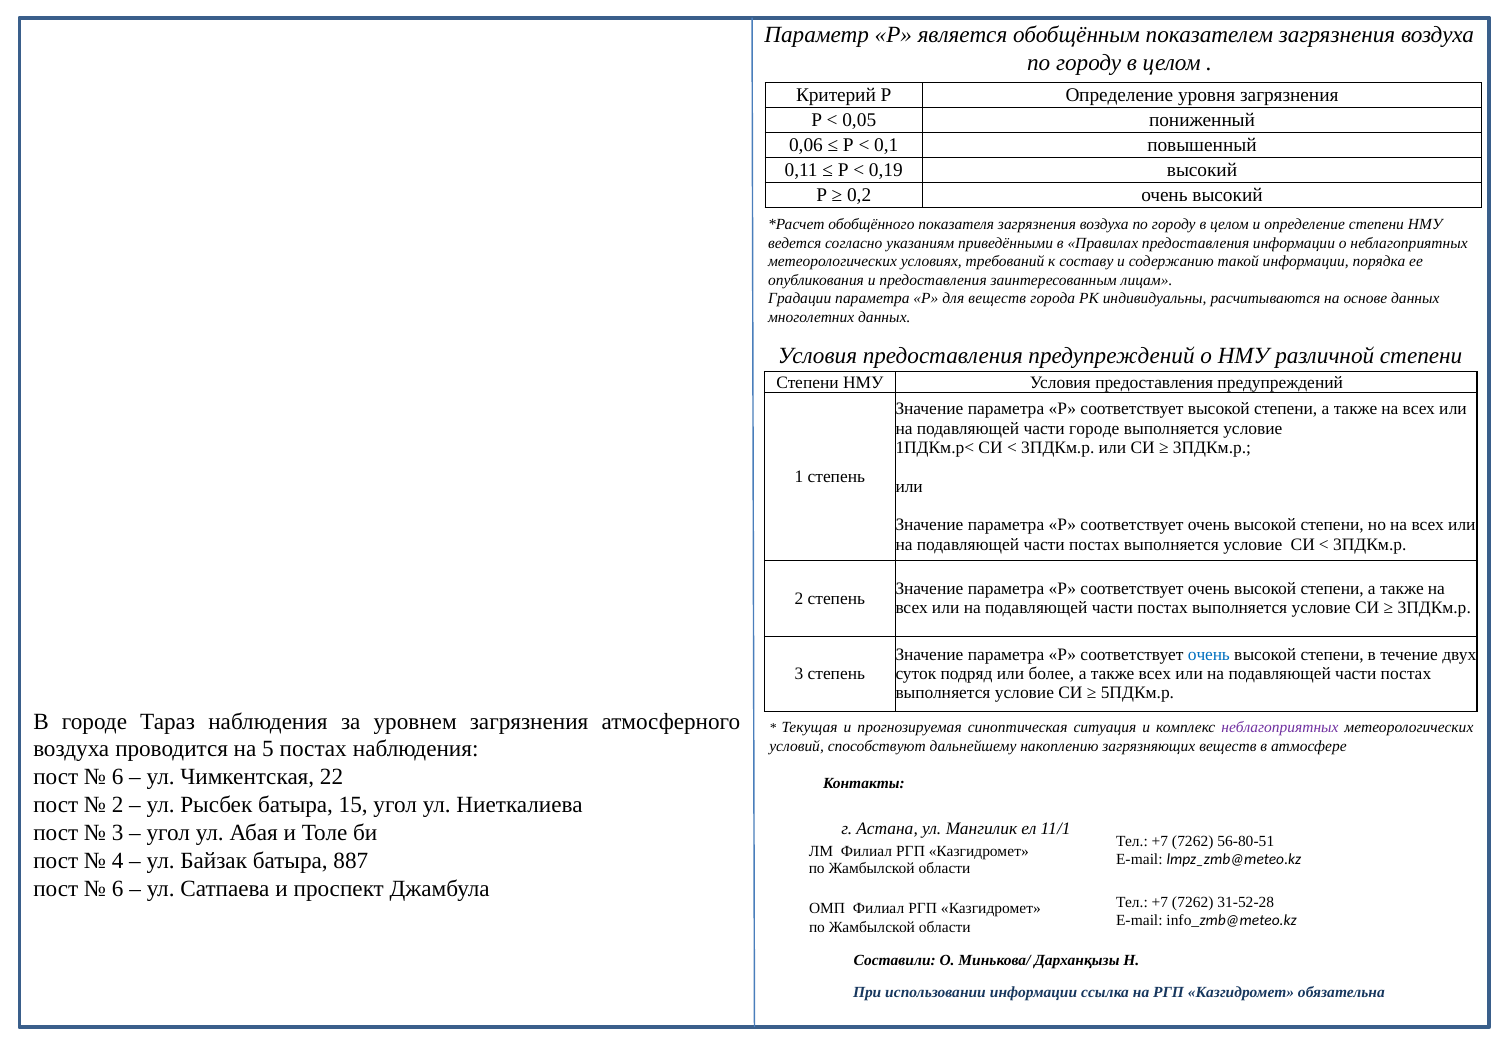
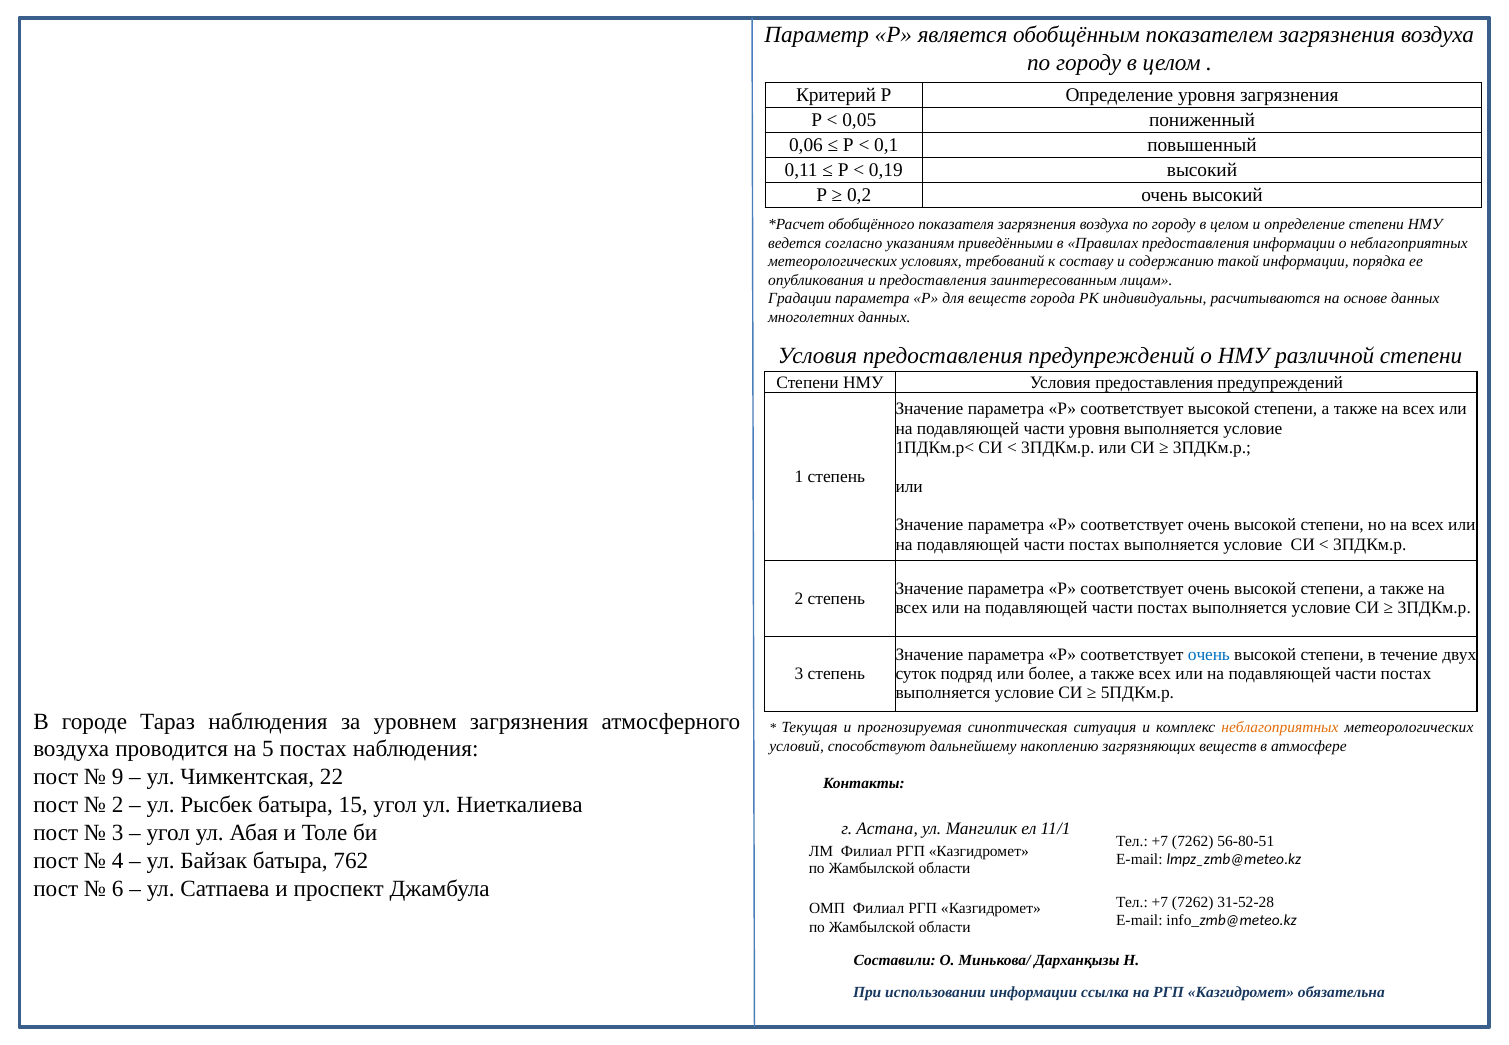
части городе: городе -> уровня (1094, 428)
неблагоприятных colour: purple -> orange (1280, 727)
6: 6 -> 9 (118, 777)
887: 887 -> 762 (351, 860)
